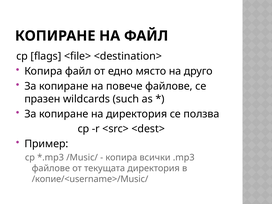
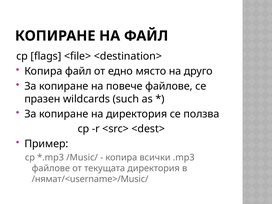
/копие/<username>/Music/: /копие/<username>/Music/ -> /нямат/<username>/Music/ (90, 179)
